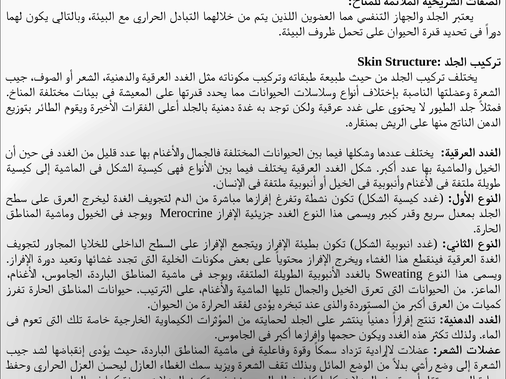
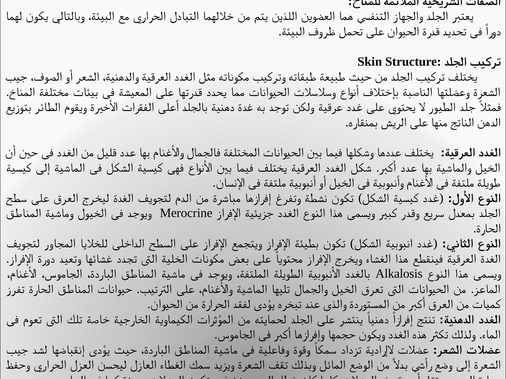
Sweating: Sweating -> Alkalosis (399, 274)
